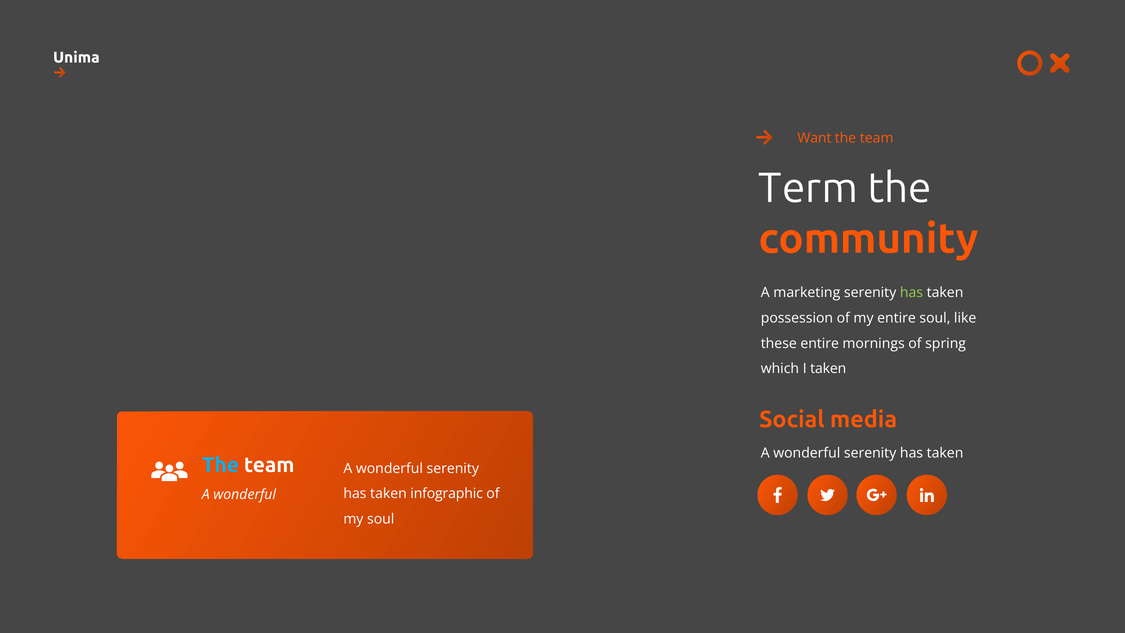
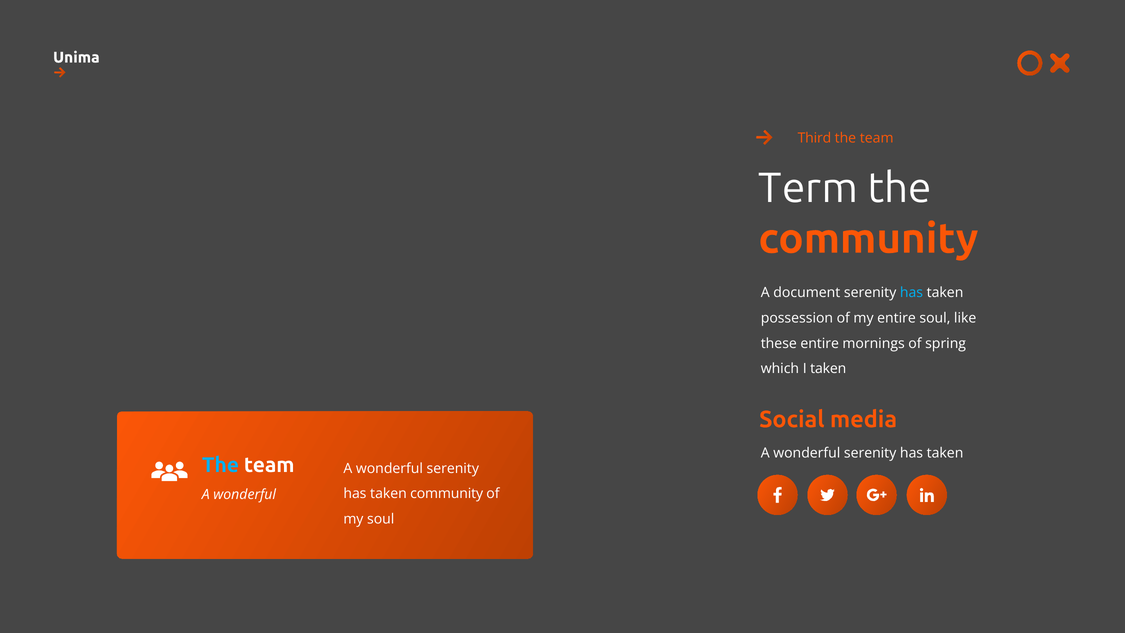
Want: Want -> Third (814, 138)
marketing: marketing -> document (807, 293)
has colour: light green -> light blue (911, 293)
taken infographic: infographic -> community (447, 494)
